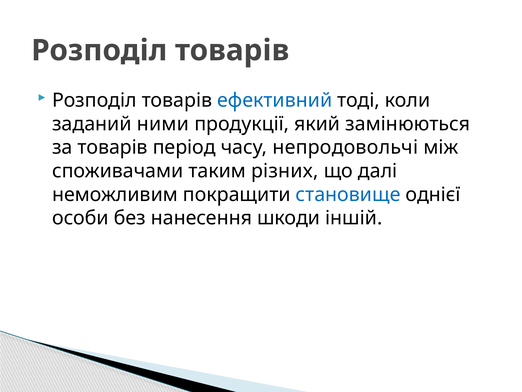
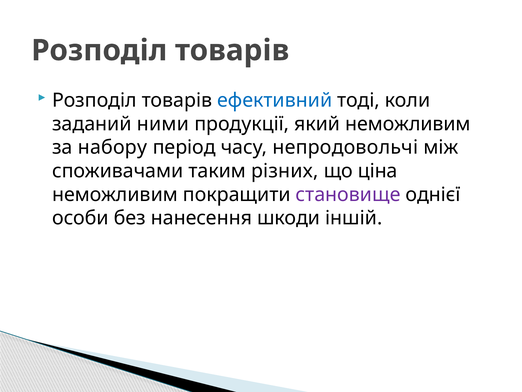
який замінюються: замінюються -> неможливим (408, 124)
за товарів: товарів -> набору (112, 147)
далі: далі -> ціна (378, 171)
становище colour: blue -> purple (348, 194)
